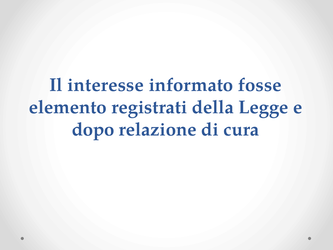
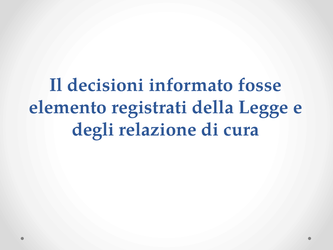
interesse: interesse -> decisioni (106, 85)
dopo: dopo -> degli (93, 129)
